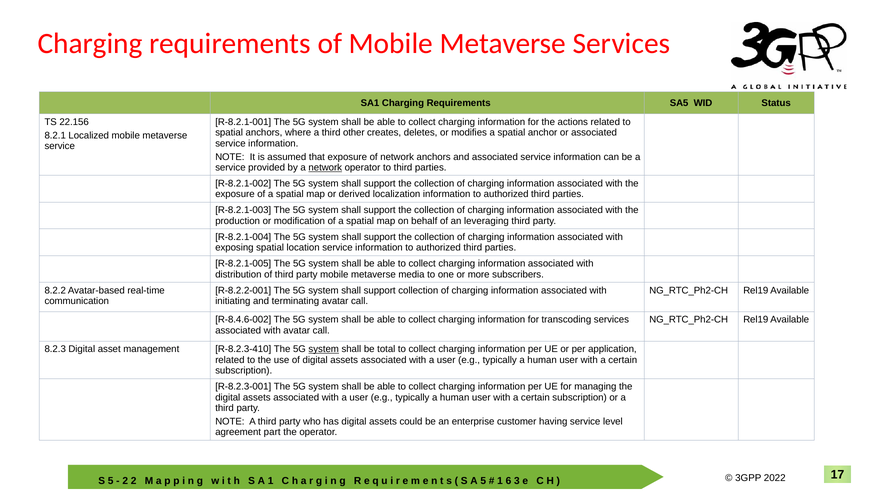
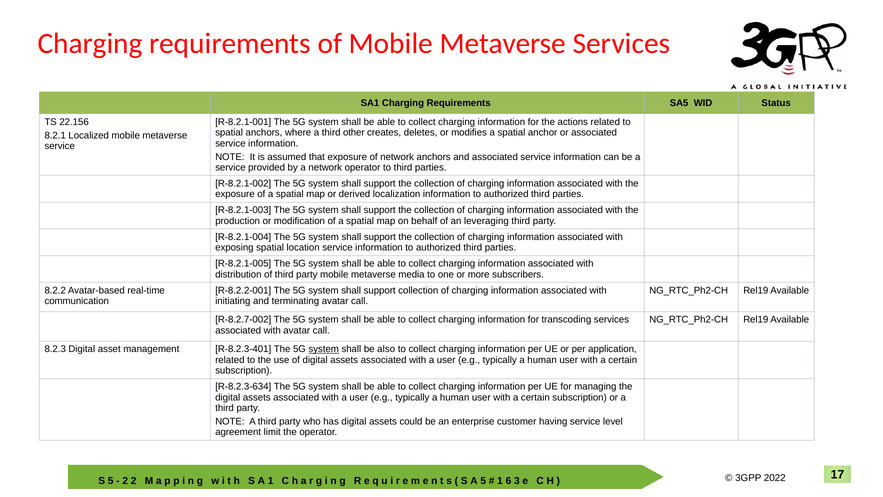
network underline: present -> none (325, 167)
R-8.4.6-002: R-8.4.6-002 -> R-8.2.7-002 (243, 320)
R-8.2.3-410: R-8.2.3-410 -> R-8.2.3-401 (243, 349)
total: total -> also (386, 349)
R-8.2.3-001: R-8.2.3-001 -> R-8.2.3-634 (243, 386)
part: part -> limit (272, 432)
